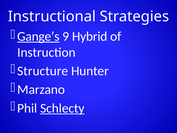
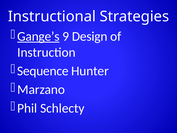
Hybrid: Hybrid -> Design (90, 36)
Structure: Structure -> Sequence (43, 71)
Schlecty underline: present -> none (62, 108)
